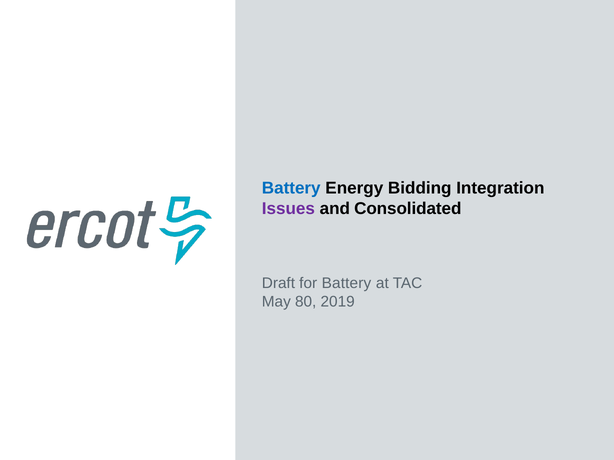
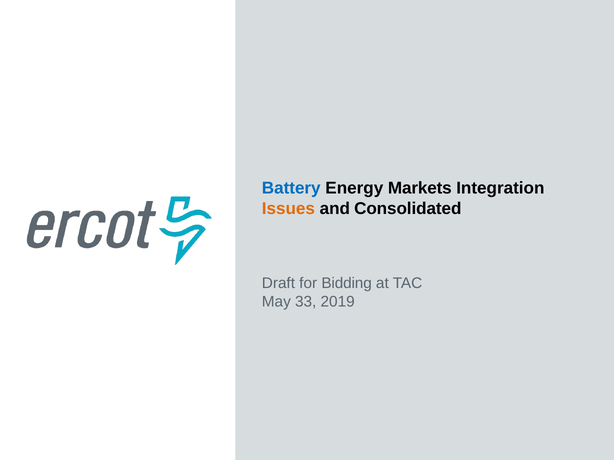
Bidding: Bidding -> Markets (420, 188)
Issues colour: purple -> orange (288, 209)
for Battery: Battery -> Bidding (347, 283)
80: 80 -> 33 (306, 302)
